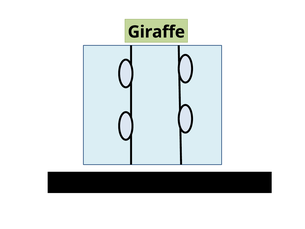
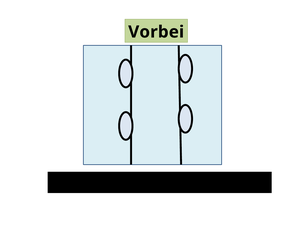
Giraffe: Giraffe -> Vorbei (156, 32)
